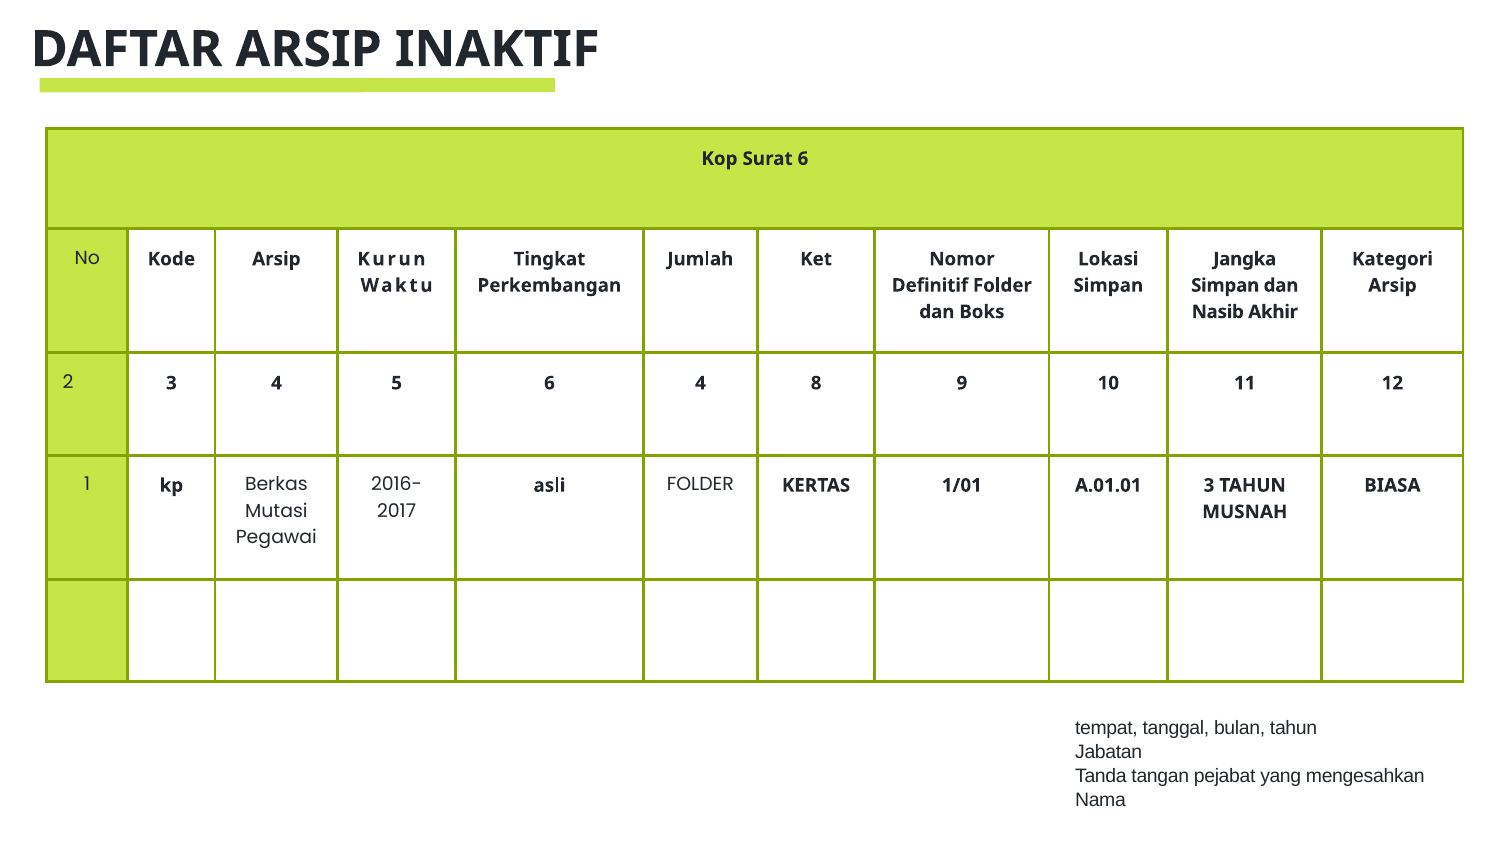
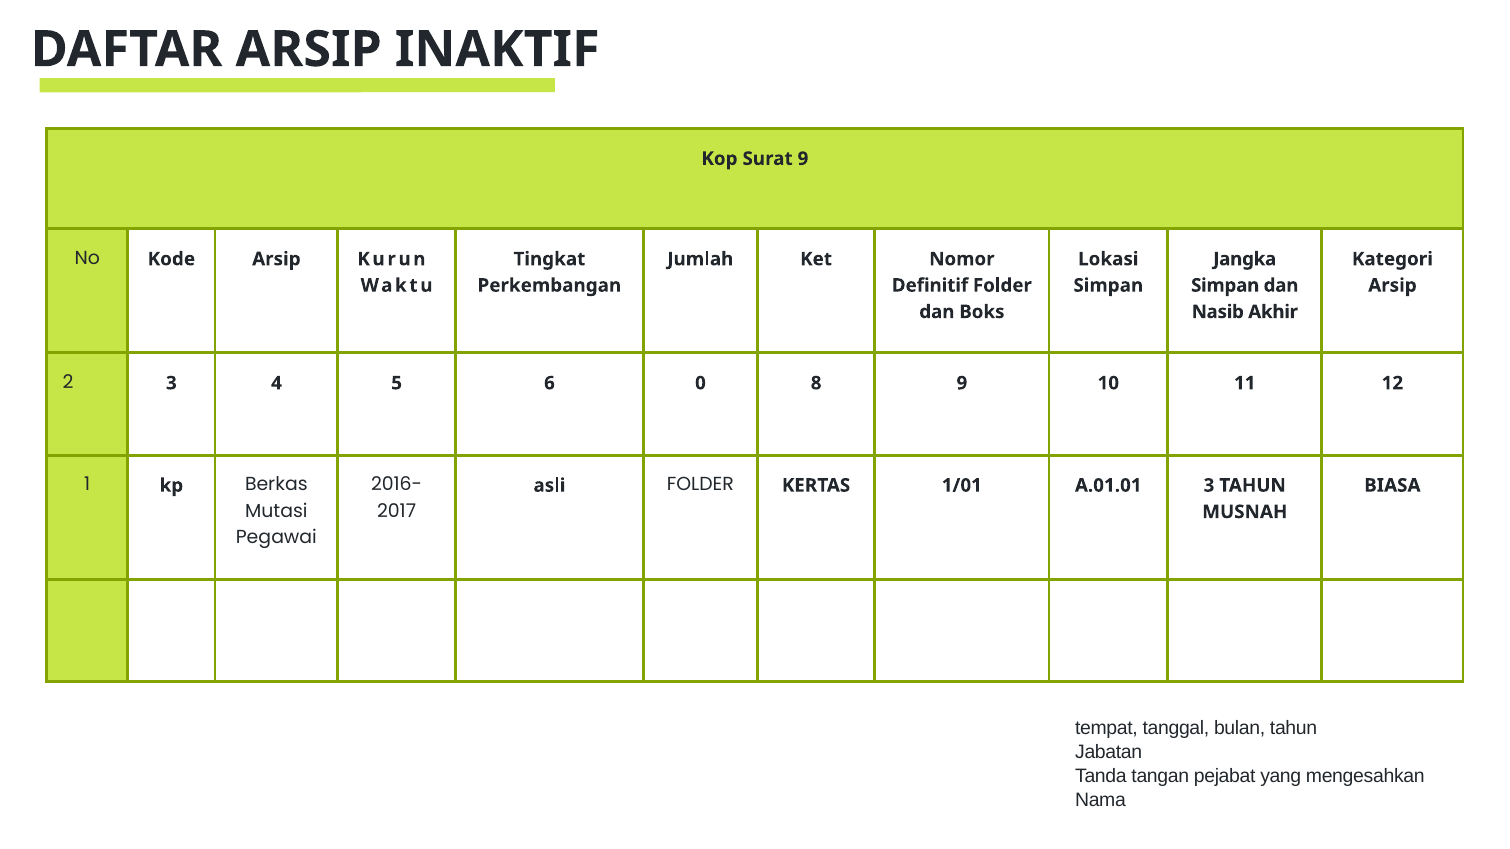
Surat 6: 6 -> 9 (803, 159)
6 4: 4 -> 0 (700, 383)
